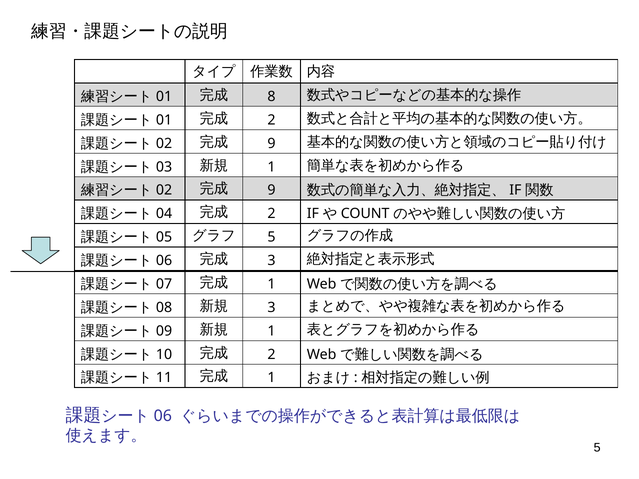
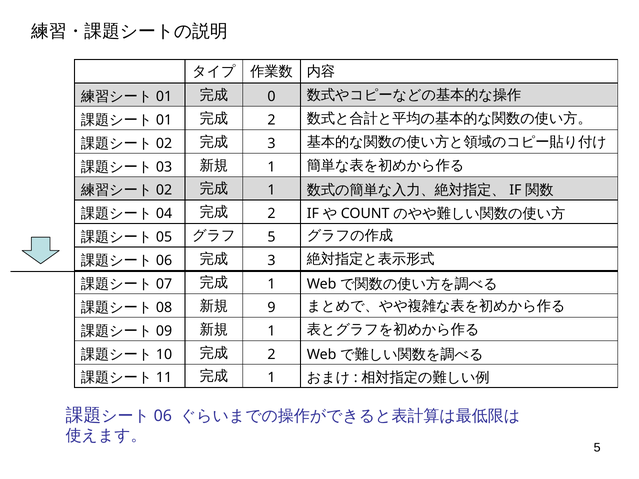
8: 8 -> 0 (272, 97)
9: 9 -> 3 (272, 143)
9: 9 -> 1 (272, 190)
3: 3 -> 9 (272, 308)
